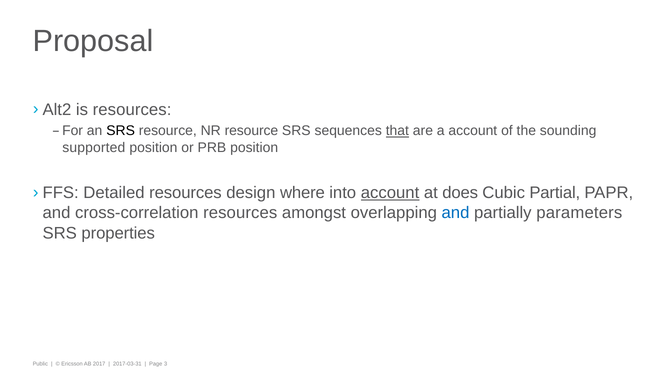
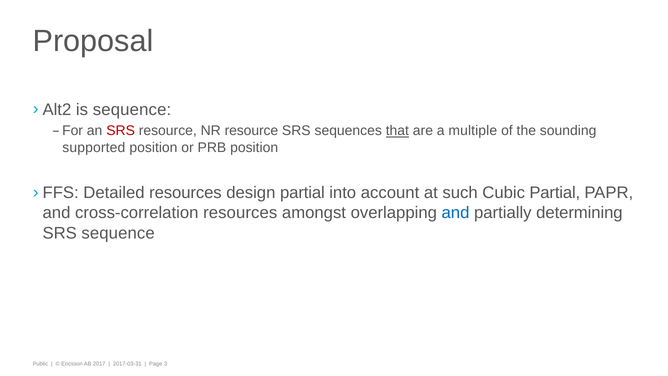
is resources: resources -> sequence (132, 110)
SRS colour: black -> red (121, 131)
a account: account -> multiple (473, 131)
design where: where -> partial (302, 193)
account underline: present -> none (390, 193)
does: does -> such (460, 193)
parameters: parameters -> determining (579, 213)
SRS properties: properties -> sequence (118, 233)
